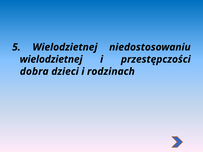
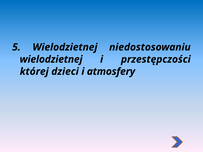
dobra: dobra -> której (34, 72)
rodzinach: rodzinach -> atmosfery (111, 72)
